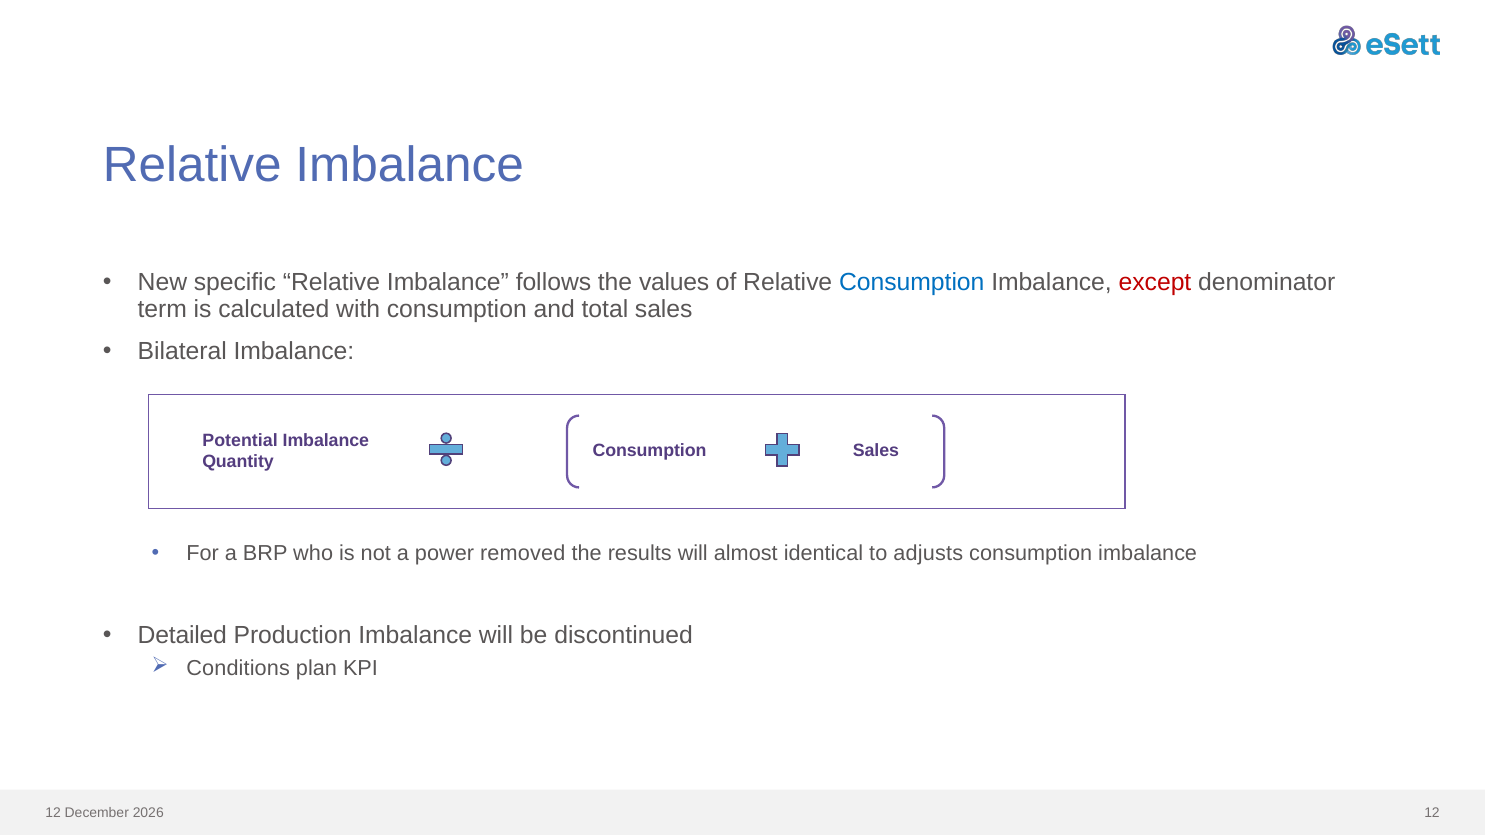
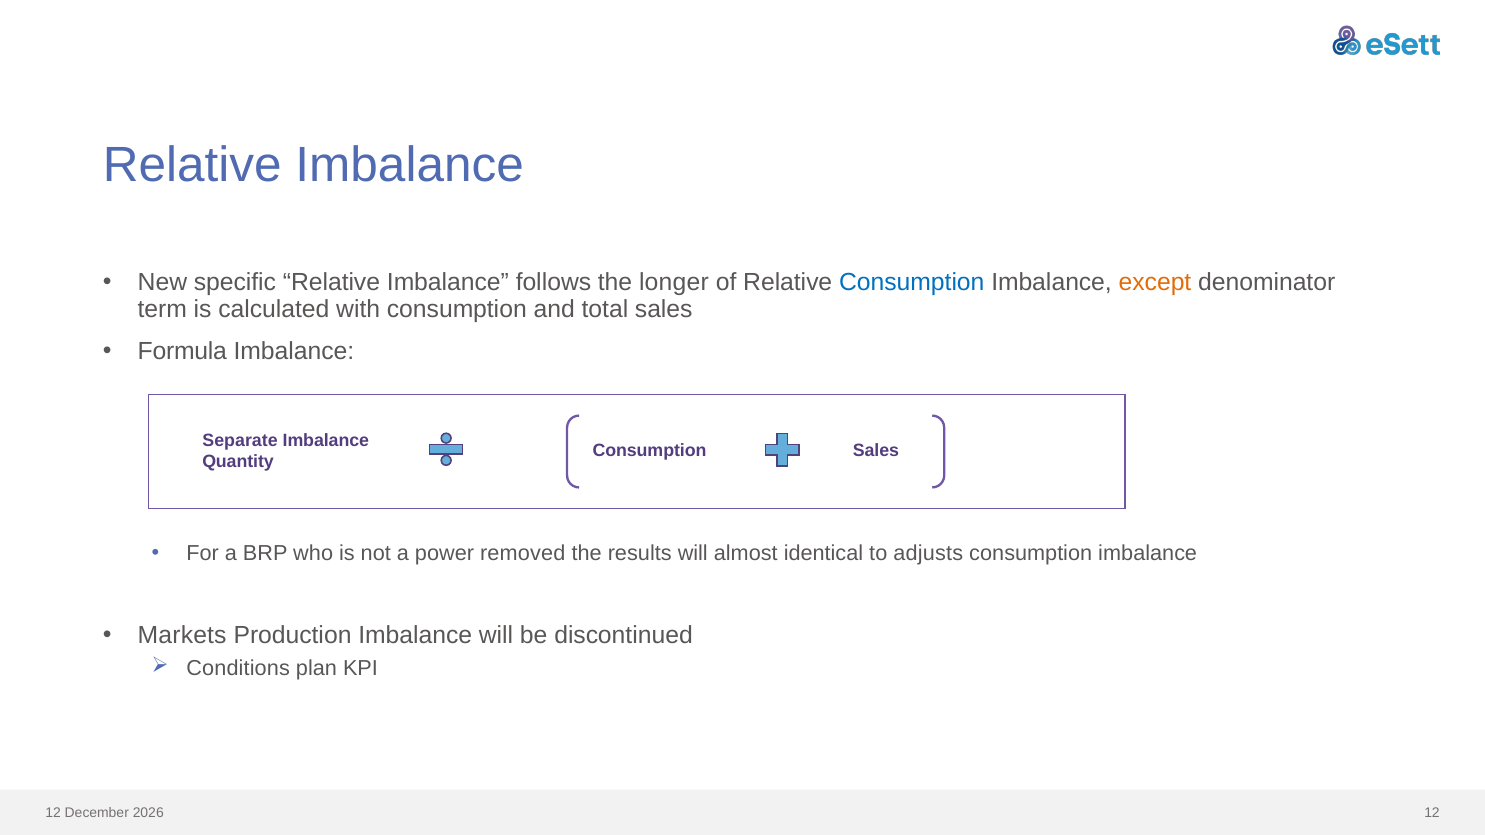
values: values -> longer (674, 283)
except colour: red -> orange (1155, 283)
Bilateral: Bilateral -> Formula (182, 352)
Potential: Potential -> Separate (240, 441)
Detailed: Detailed -> Markets (182, 636)
